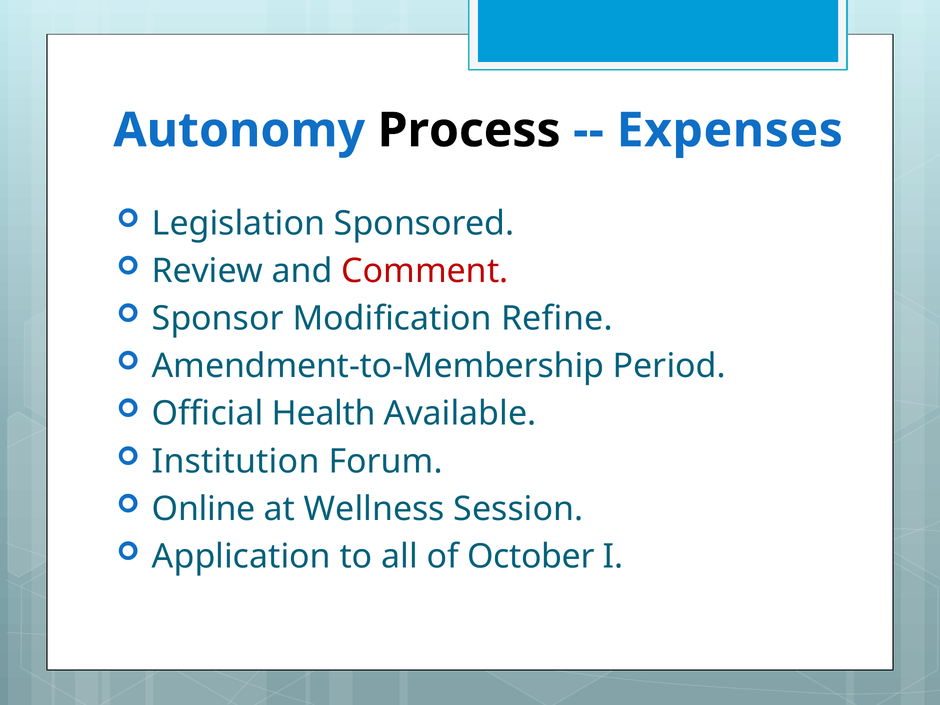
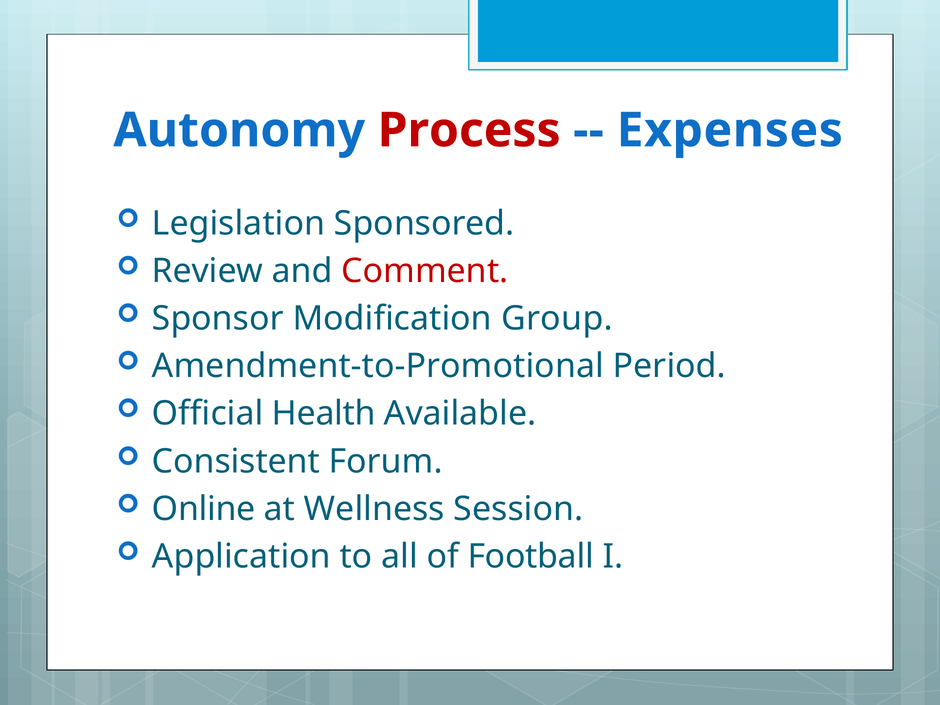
Process colour: black -> red (469, 130)
Refine: Refine -> Group (557, 319)
Amendment-to-Membership: Amendment-to-Membership -> Amendment-to-Promotional (378, 366)
Institution: Institution -> Consistent (236, 461)
October: October -> Football (531, 557)
